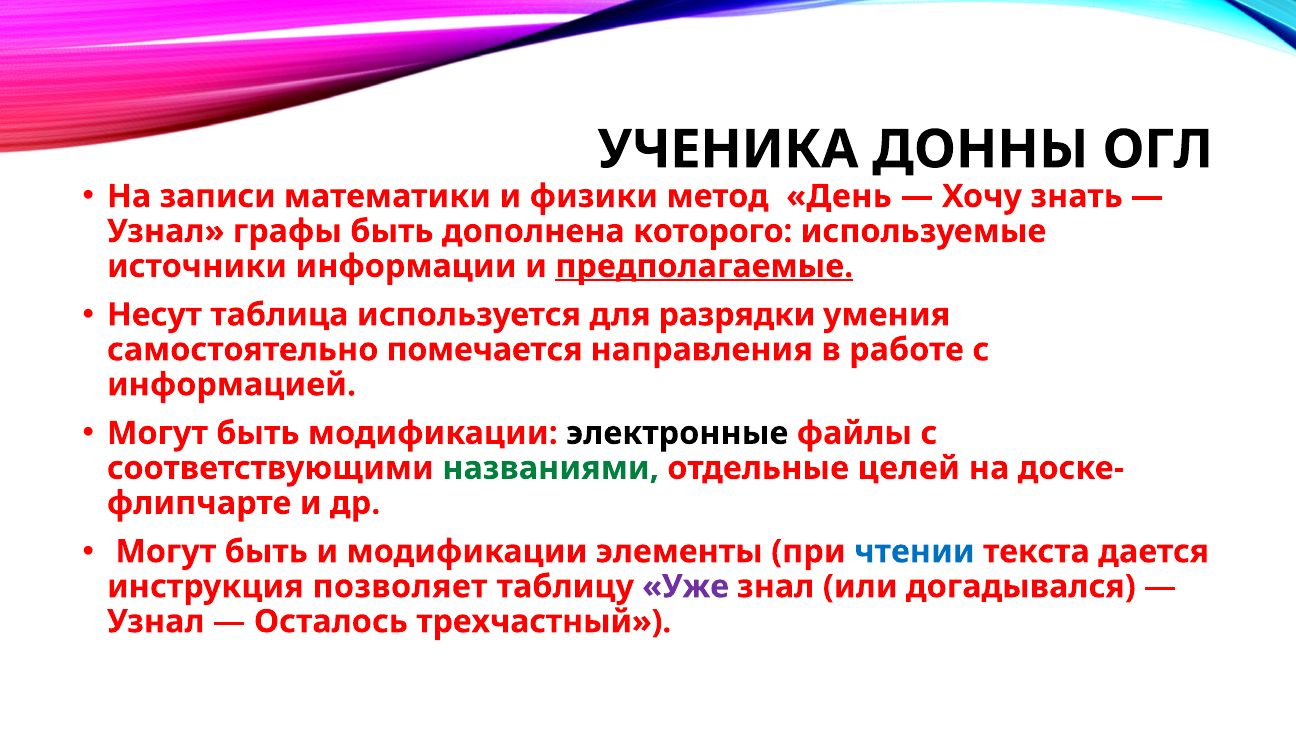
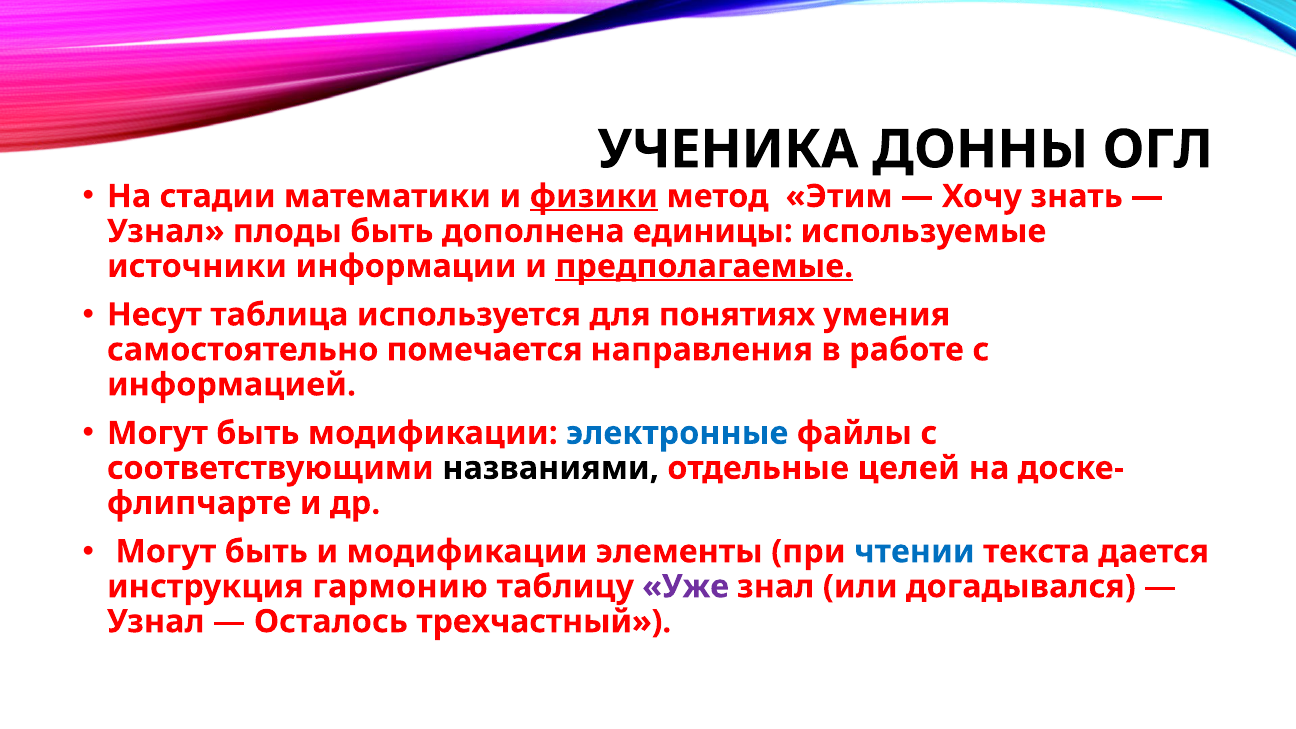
записи: записи -> стадии (218, 196)
физики underline: none -> present (594, 196)
День: День -> Этим (839, 196)
графы: графы -> плоды (287, 231)
которого: которого -> единицы (713, 231)
разрядки: разрядки -> понятиях (737, 315)
электронные colour: black -> blue (677, 433)
названиями colour: green -> black (551, 468)
позволяет: позволяет -> гармонию (400, 587)
